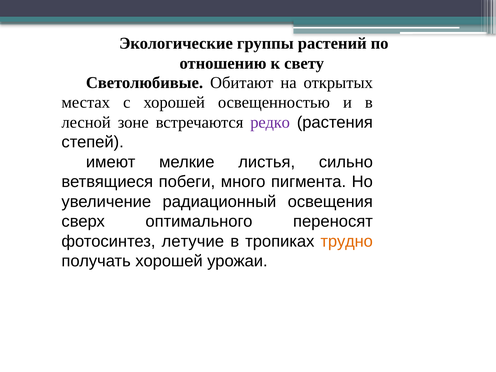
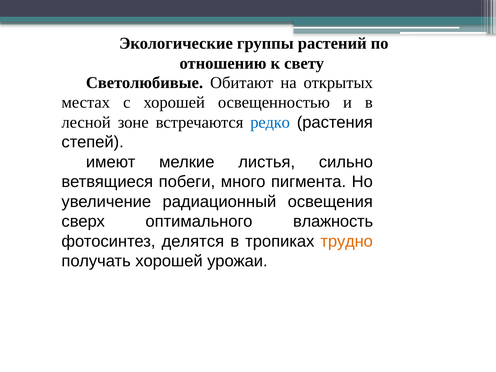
редко colour: purple -> blue (270, 122)
переносят: переносят -> влажность (333, 221)
летучие: летучие -> делятся (193, 241)
